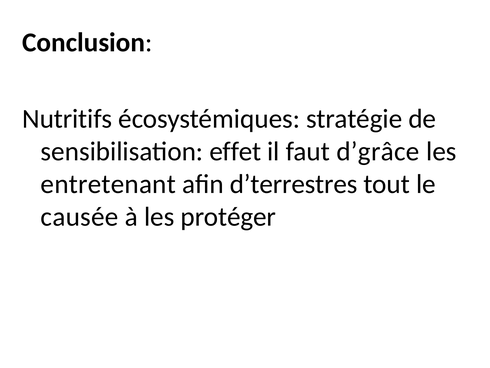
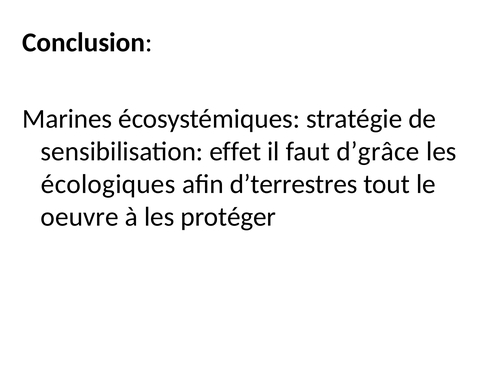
Nutritifs: Nutritifs -> Marines (67, 119)
entretenant: entretenant -> écologiques (108, 184)
causée: causée -> oeuvre (80, 216)
